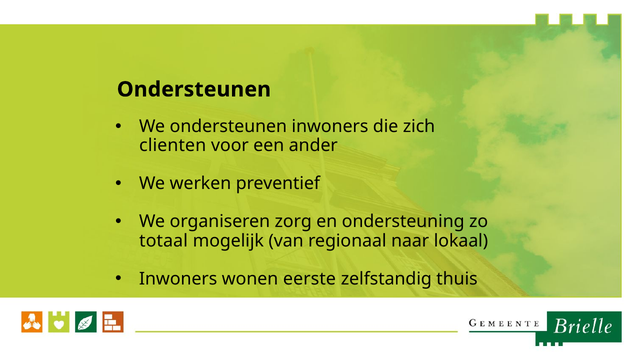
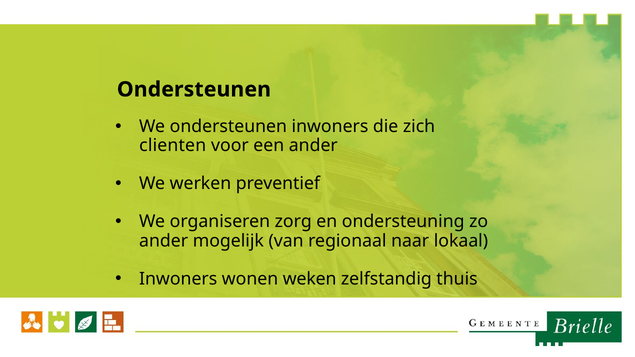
totaal: totaal -> ander (164, 241)
eerste: eerste -> weken (310, 279)
